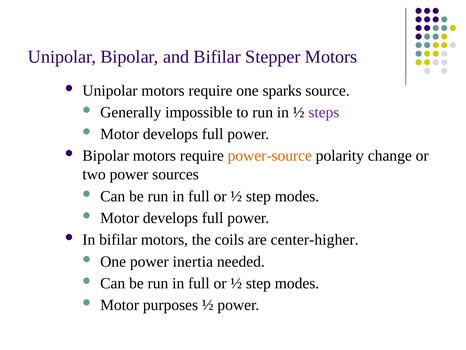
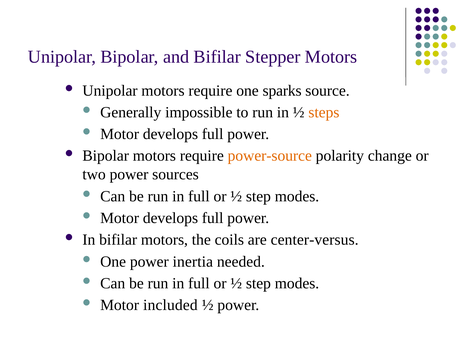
steps colour: purple -> orange (324, 112)
center-higher: center-higher -> center-versus (315, 239)
purposes: purposes -> included (170, 305)
